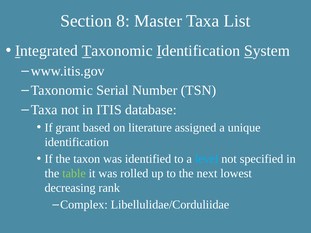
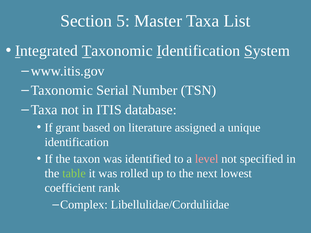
8: 8 -> 5 (123, 21)
level colour: light blue -> pink (207, 159)
decreasing: decreasing -> coefficient (70, 188)
